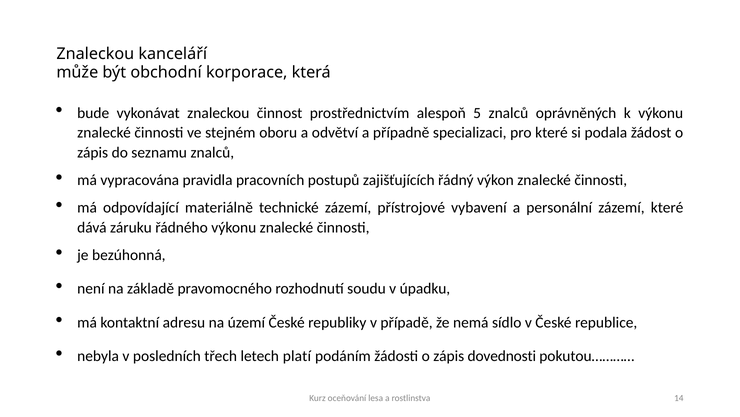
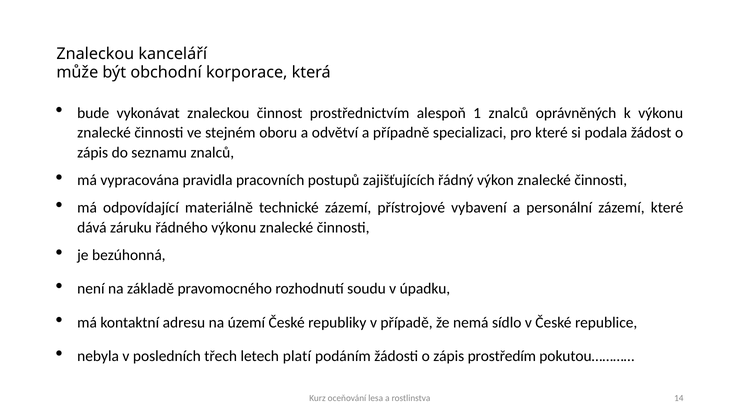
5: 5 -> 1 (477, 113)
dovednosti: dovednosti -> prostředím (502, 356)
